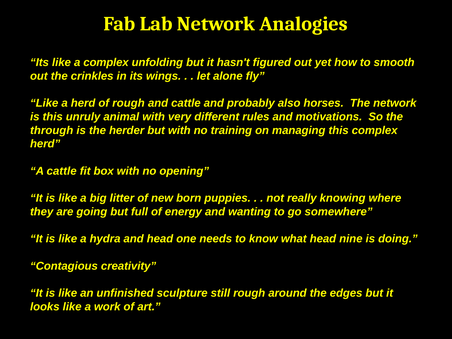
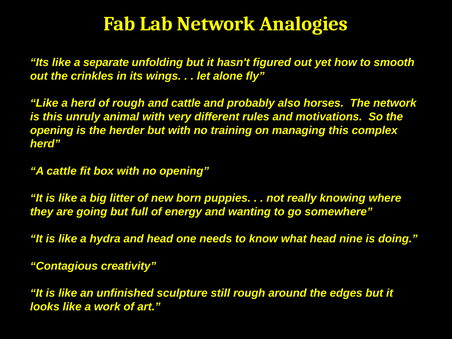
a complex: complex -> separate (106, 63)
through: through -> opening (52, 130)
